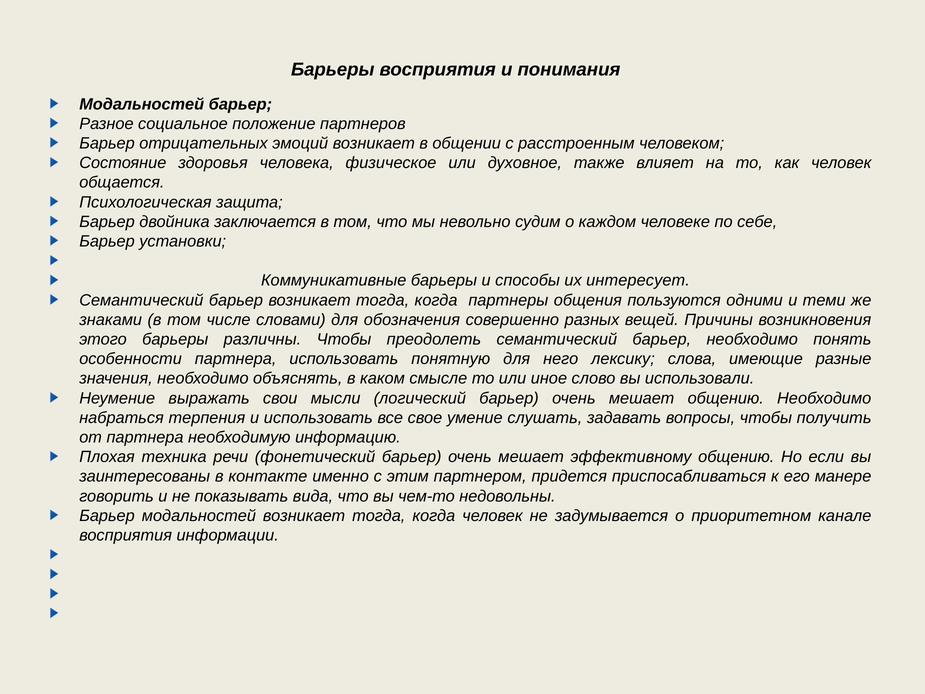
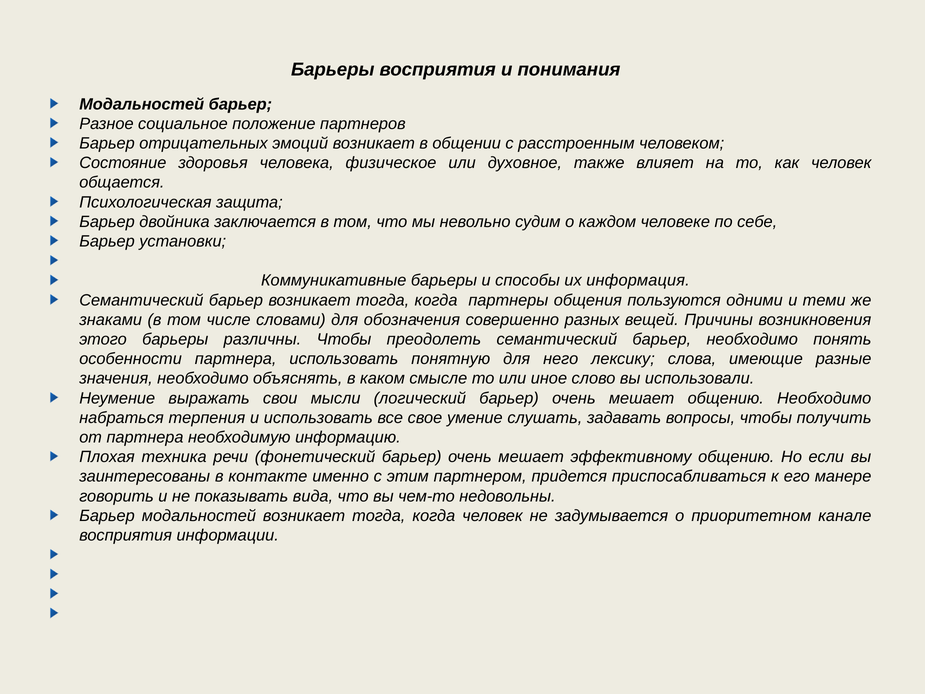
интересует: интересует -> информация (638, 280)
